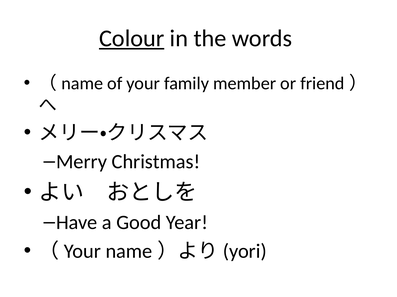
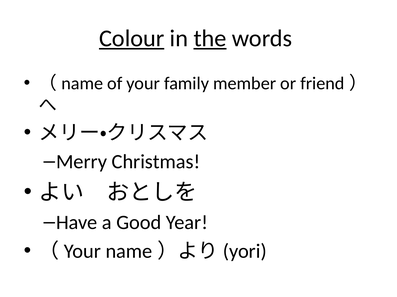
the underline: none -> present (210, 38)
